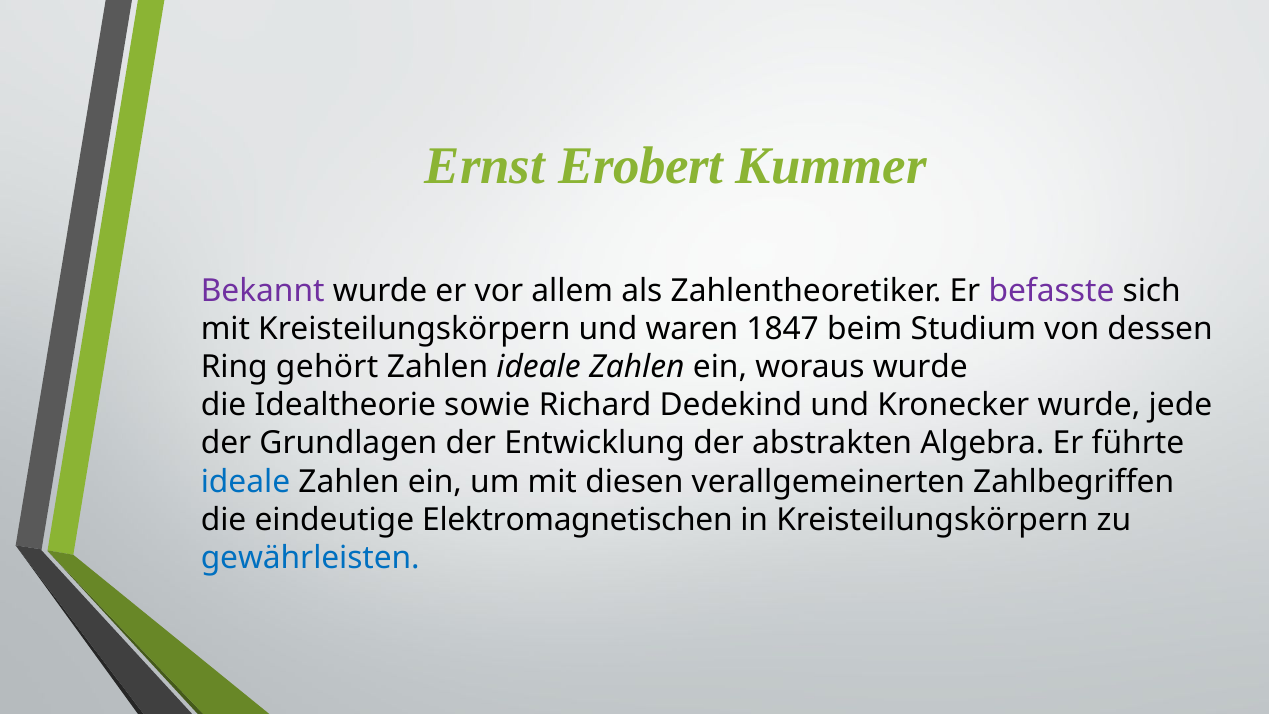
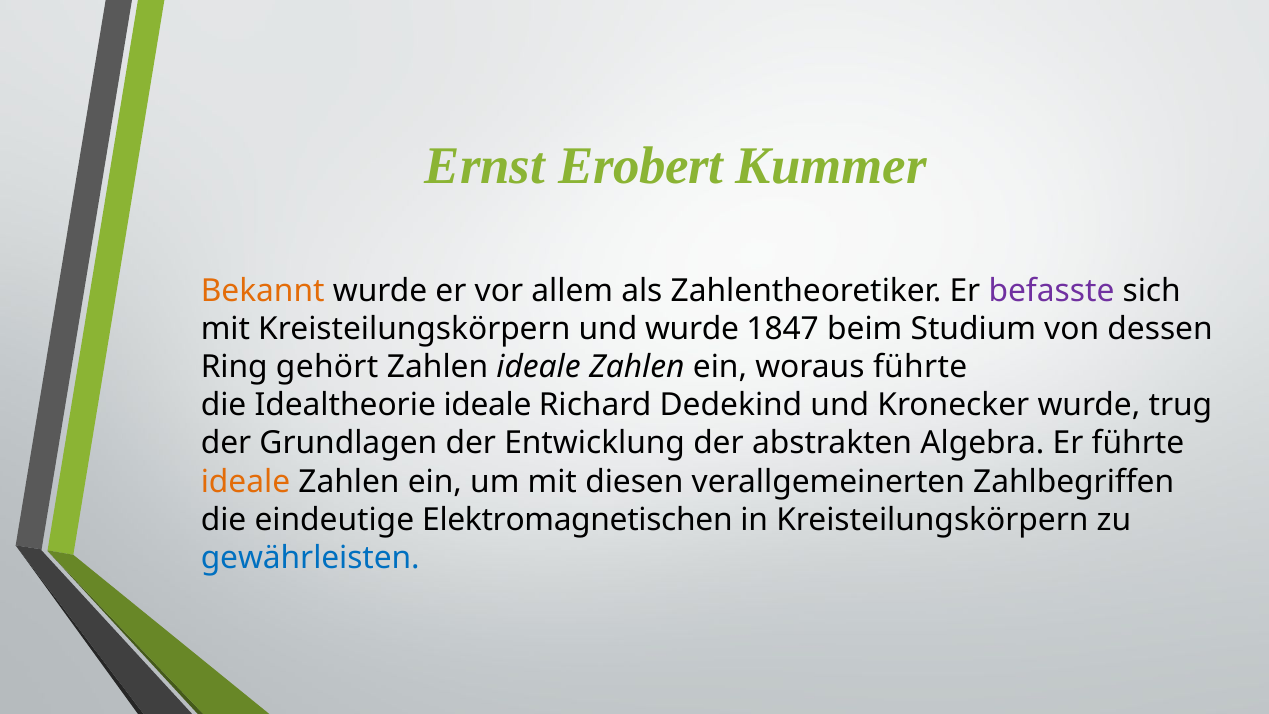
Bekannt colour: purple -> orange (263, 291)
und waren: waren -> wurde (692, 329)
woraus wurde: wurde -> führte (920, 367)
Idealtheorie sowie: sowie -> ideale (488, 405)
jede: jede -> trug (1180, 405)
ideale colour: blue -> orange (245, 481)
